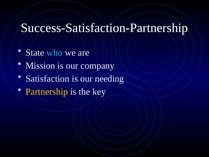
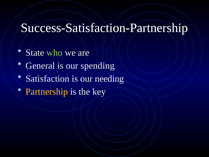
who colour: light blue -> light green (54, 53)
Mission: Mission -> General (40, 66)
company: company -> spending (98, 66)
